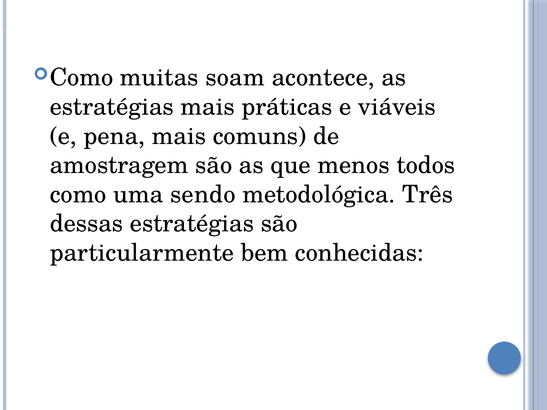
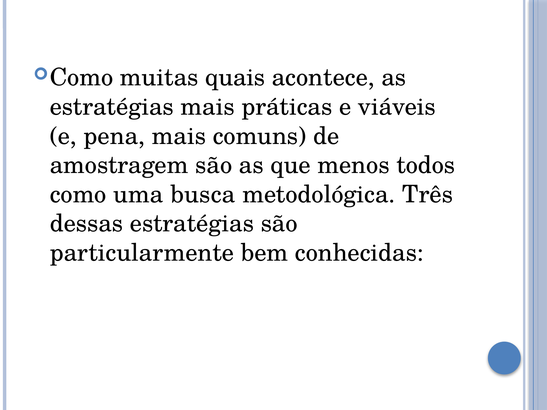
soam: soam -> quais (235, 78)
sendo: sendo -> busca (203, 194)
